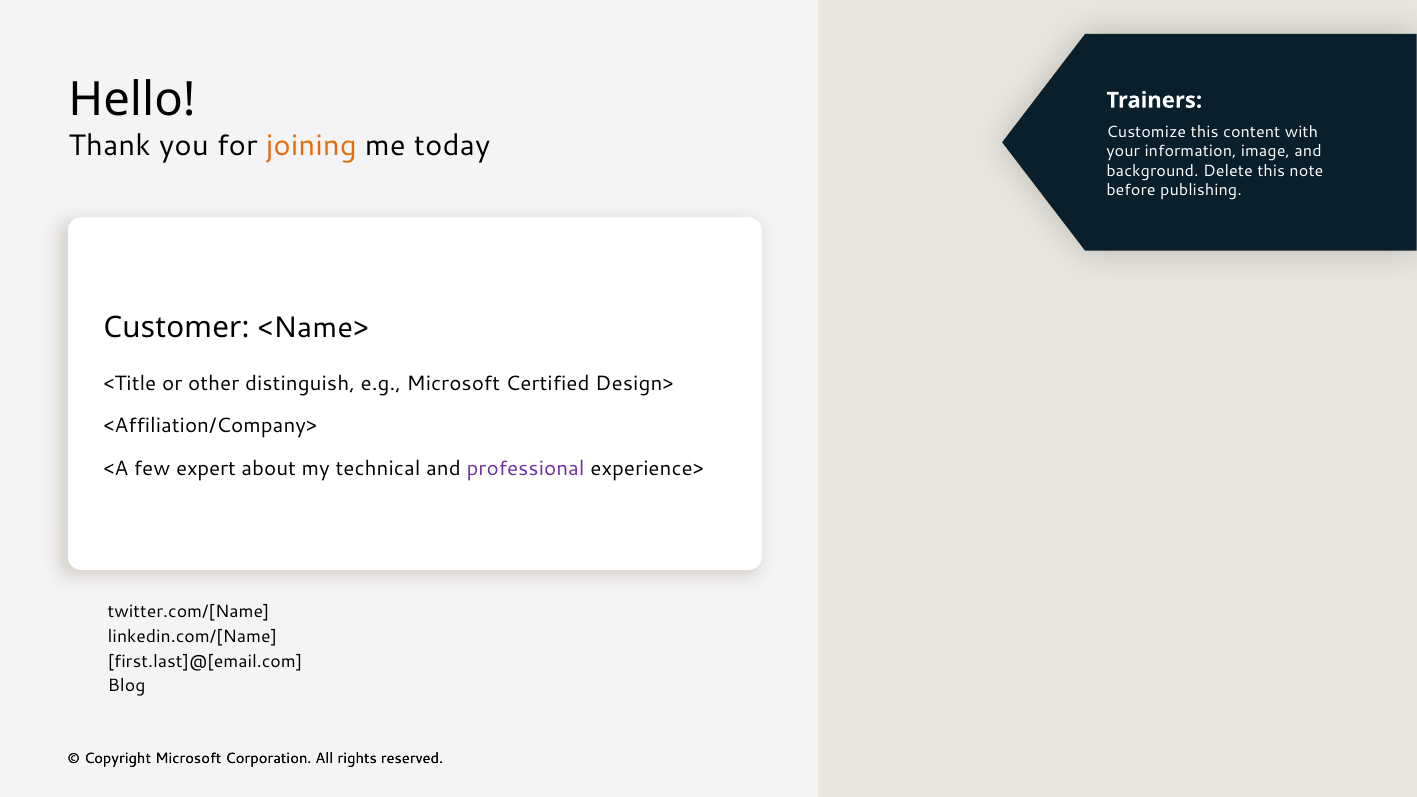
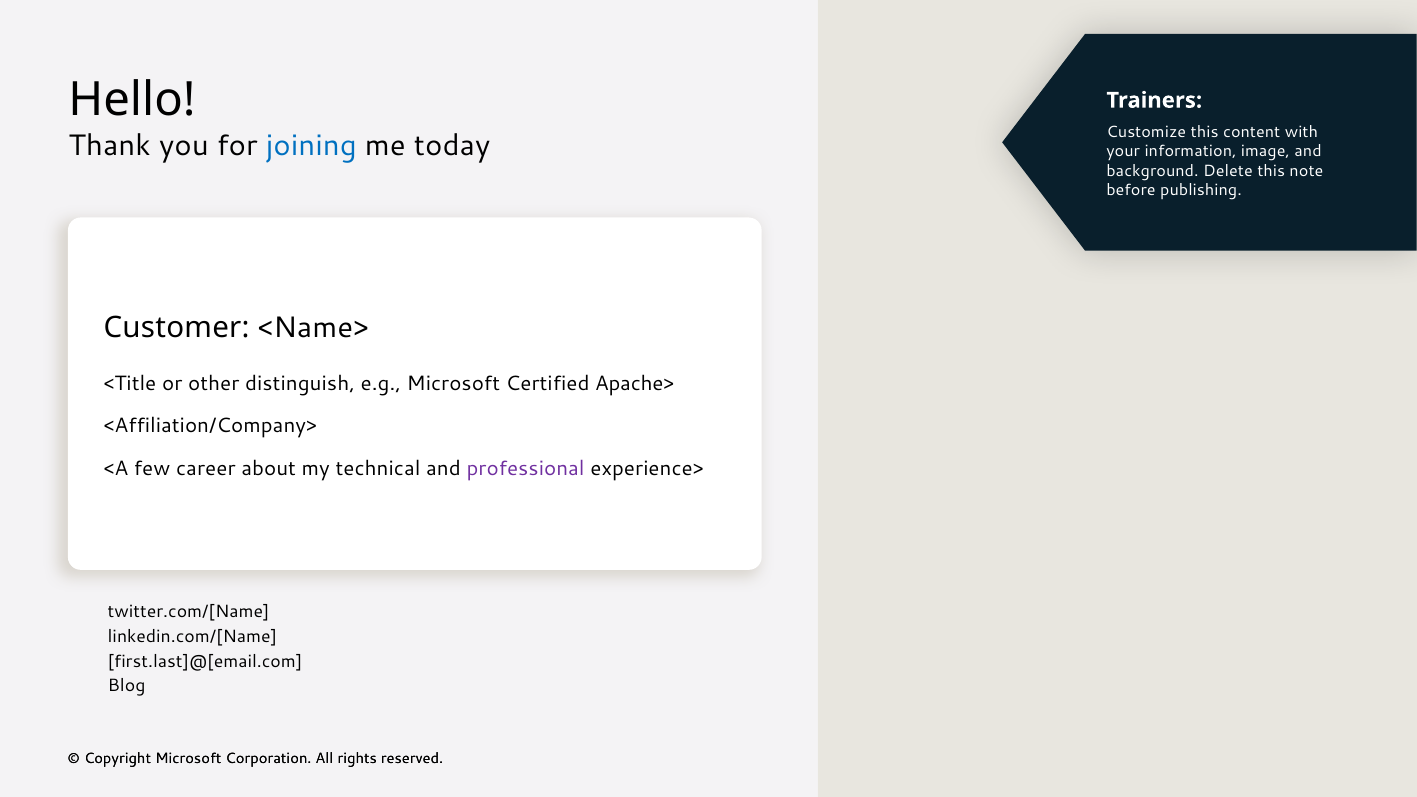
joining colour: orange -> blue (311, 146)
Design>: Design> -> Apache> (634, 384)
expert: expert -> career (206, 469)
